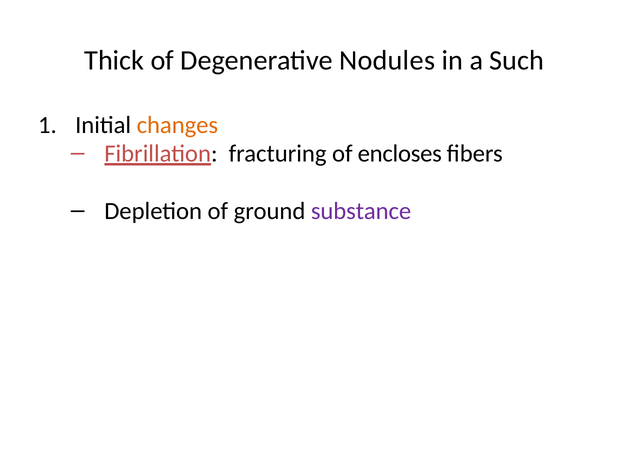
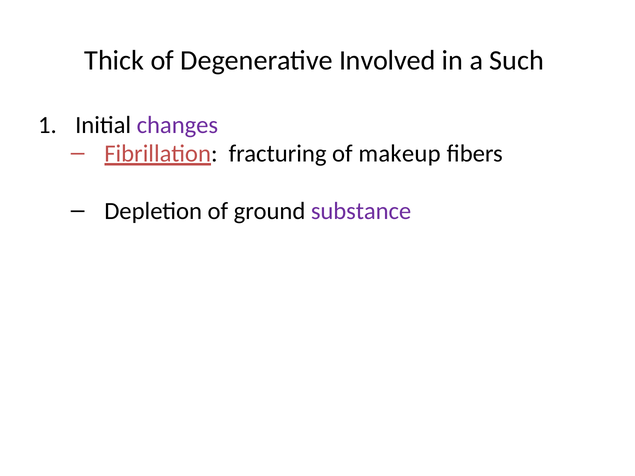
Nodules: Nodules -> Involved (387, 61)
changes colour: orange -> purple (177, 125)
encloses: encloses -> makeup (400, 154)
